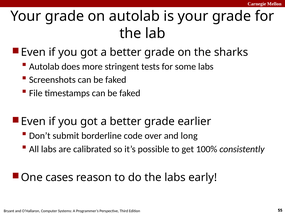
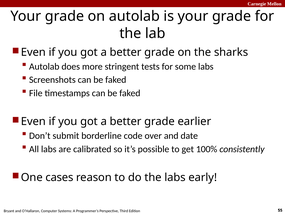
long: long -> date (189, 136)
